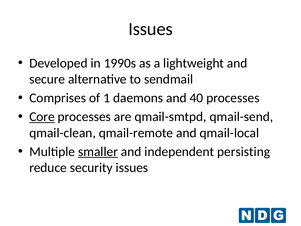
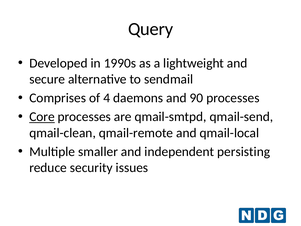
Issues: Issues -> Query (151, 29)
1: 1 -> 4 (107, 98)
40: 40 -> 90 (196, 98)
smaller underline: present -> none (98, 151)
